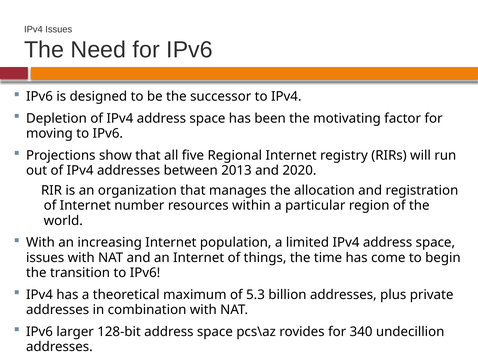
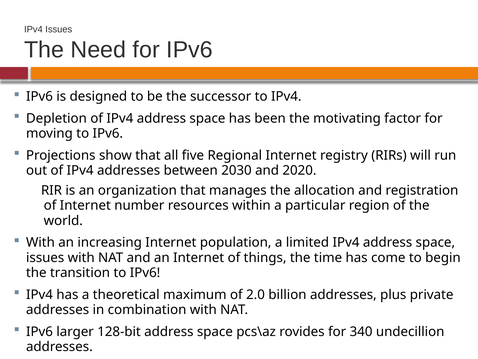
2013: 2013 -> 2030 (236, 170)
5.3: 5.3 -> 2.0 (256, 294)
